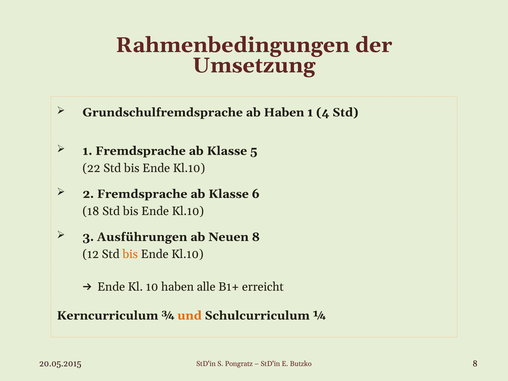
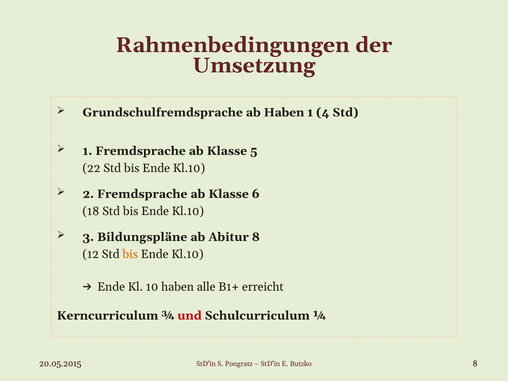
Ausführungen: Ausführungen -> Bildungspläne (142, 237)
Neuen: Neuen -> Abitur (229, 237)
und colour: orange -> red (190, 316)
